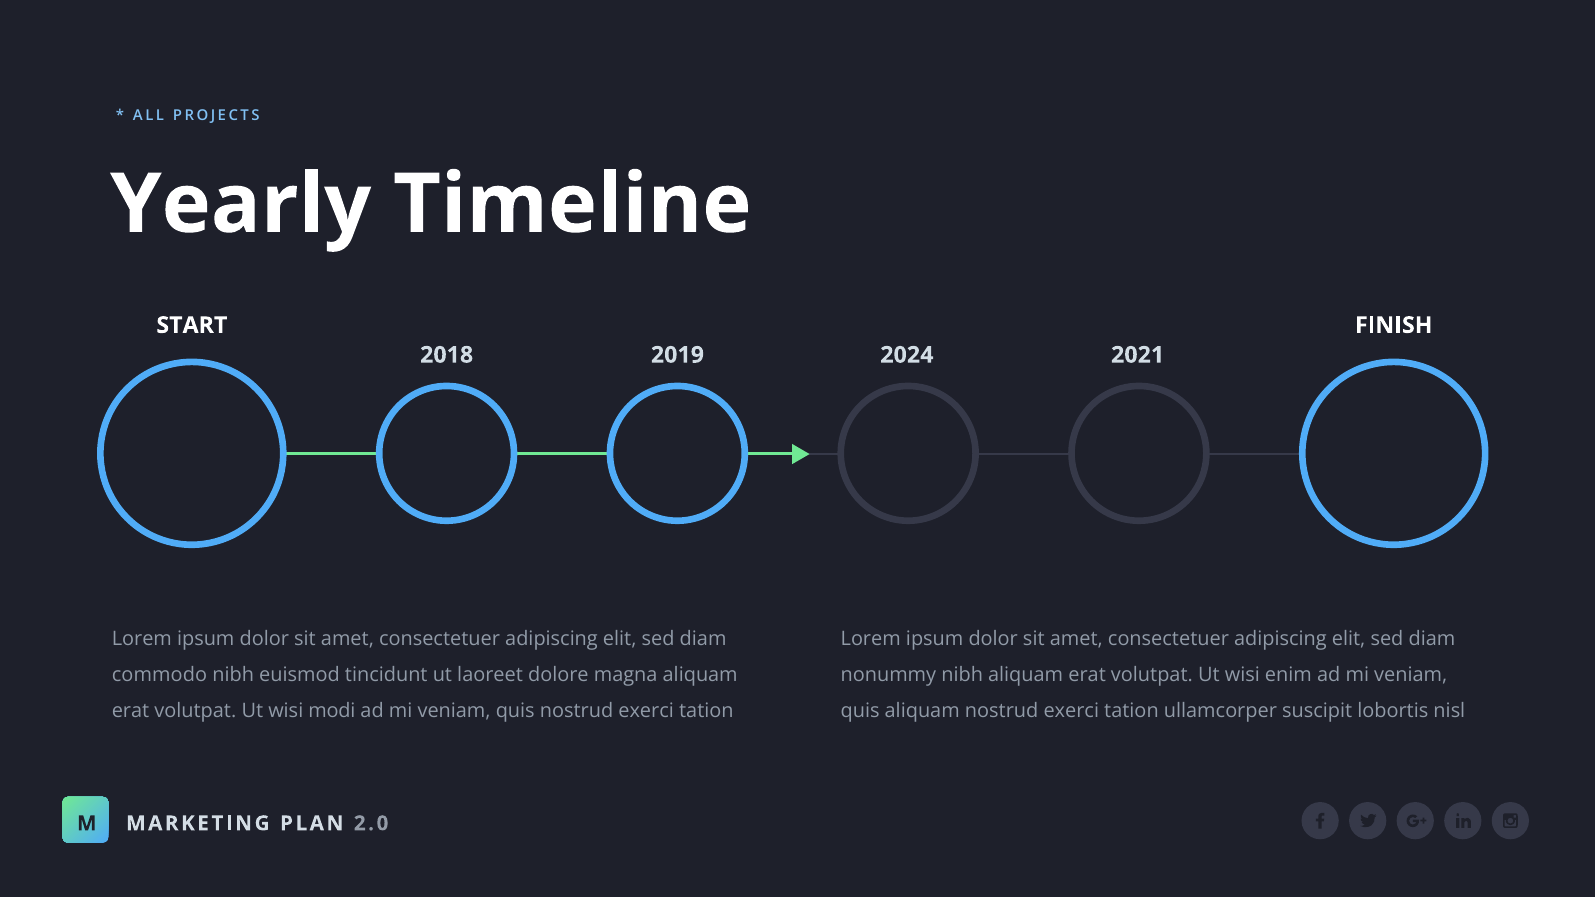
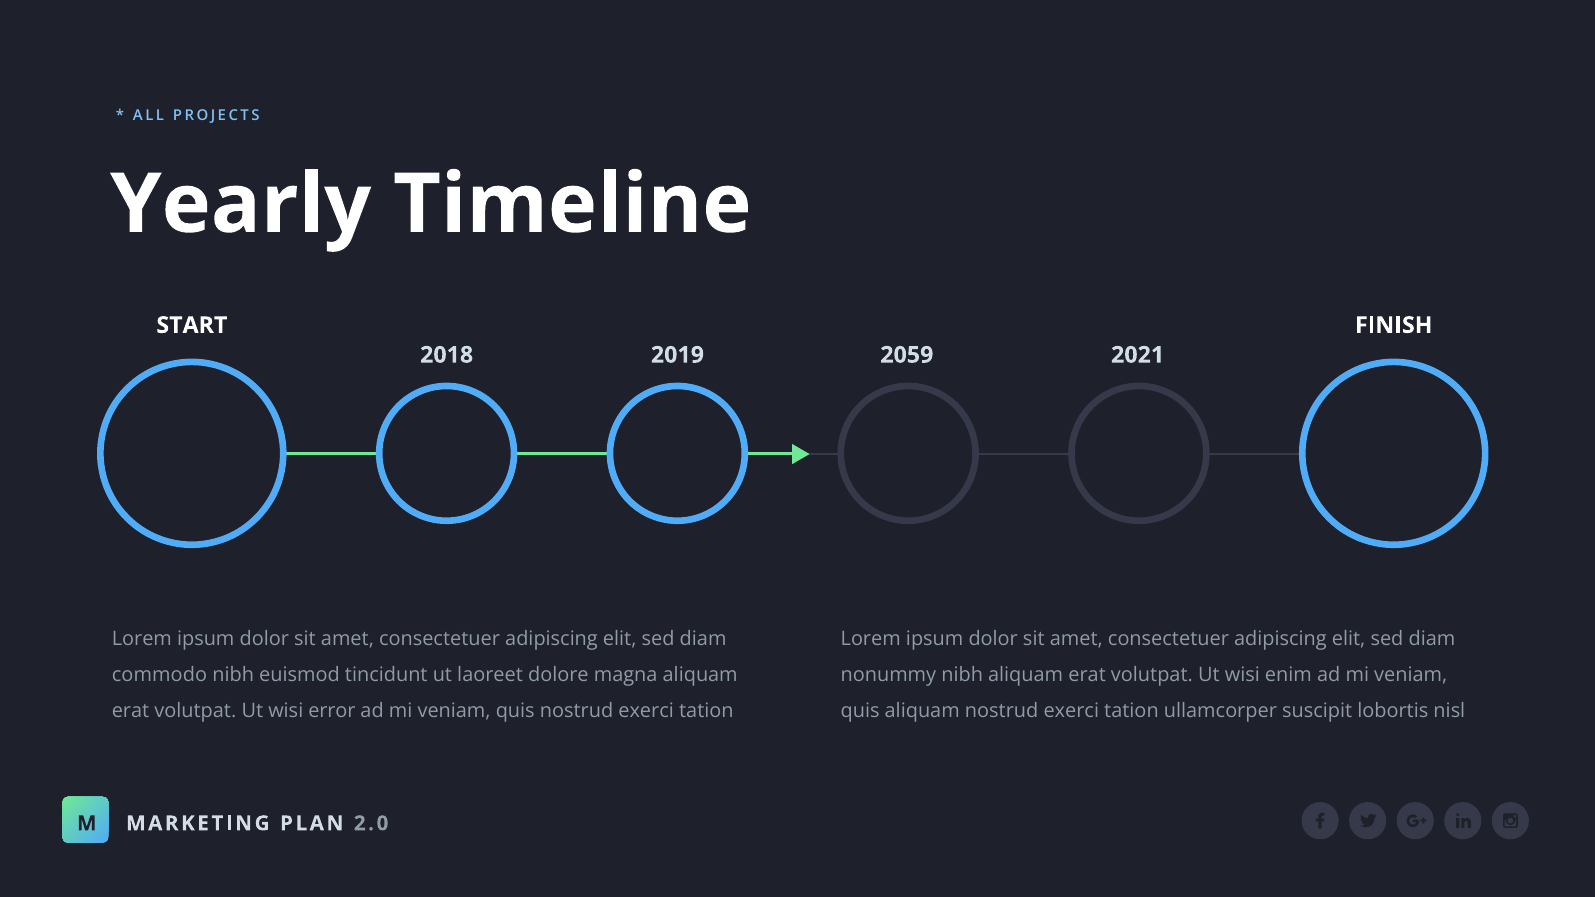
2024: 2024 -> 2059 (907, 355)
modi: modi -> error (332, 711)
